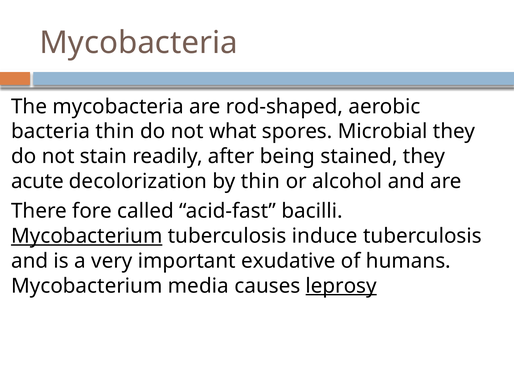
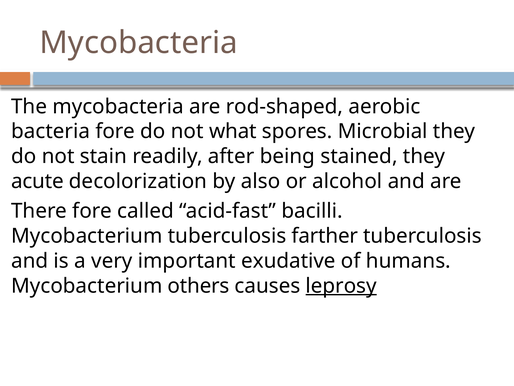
bacteria thin: thin -> fore (115, 131)
by thin: thin -> also (260, 181)
Mycobacterium underline: present -> none (87, 236)
induce: induce -> farther (325, 236)
media: media -> others (199, 285)
